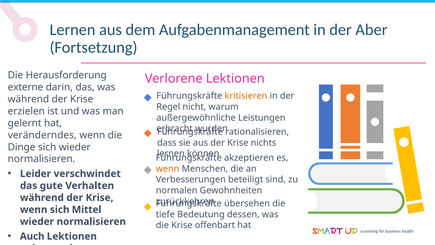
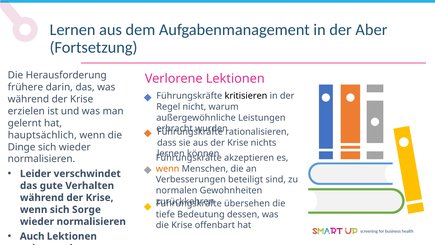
externe: externe -> frühere (25, 87)
kritisieren colour: orange -> black (246, 96)
veränderndes: veränderndes -> hauptsächlich (42, 135)
Mittel: Mittel -> Sorge (86, 209)
